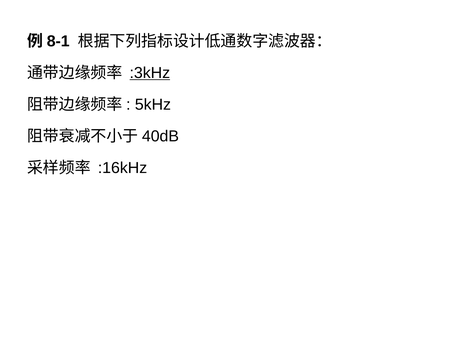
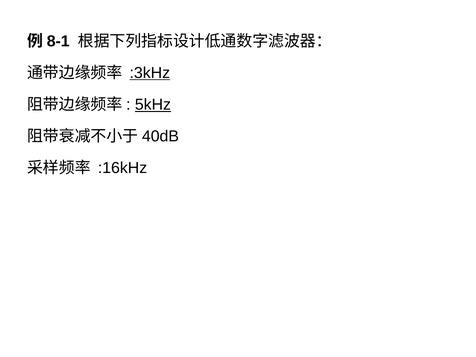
5kHz underline: none -> present (153, 105)
